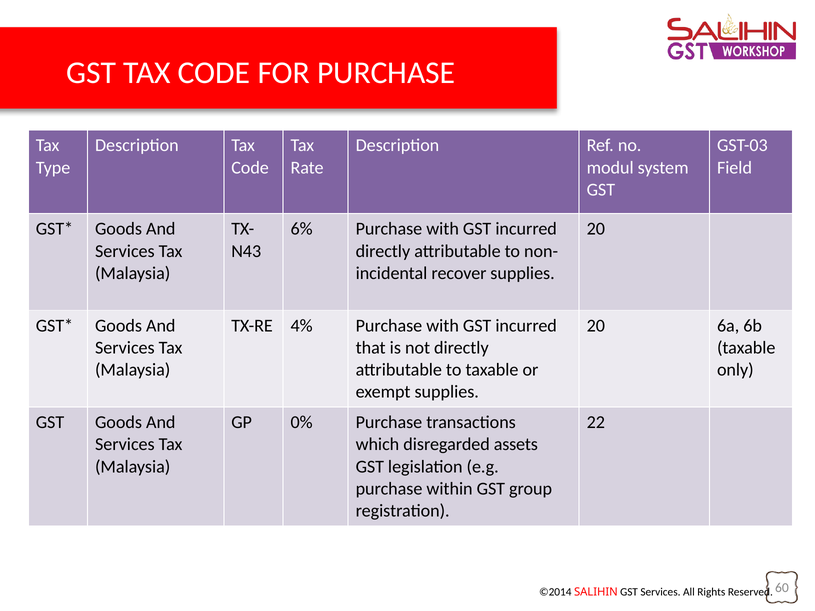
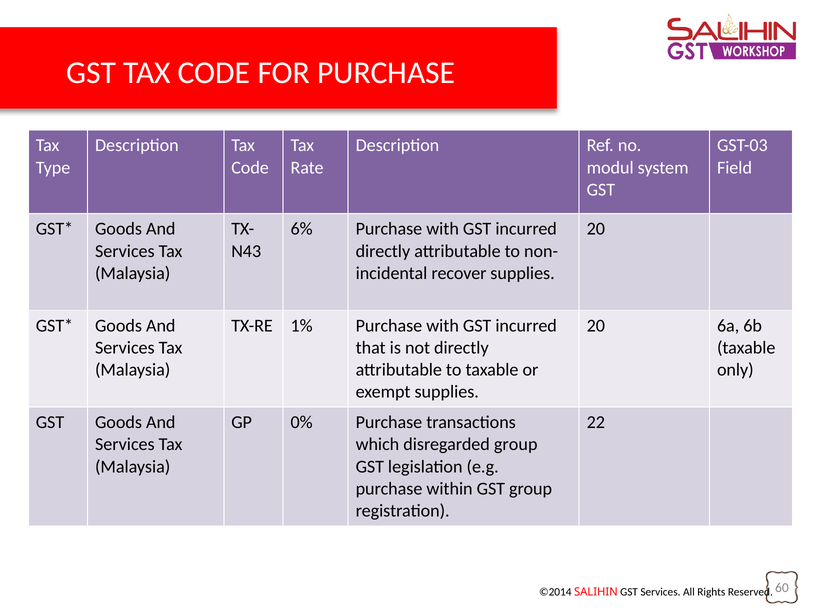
4%: 4% -> 1% (302, 326)
disregarded assets: assets -> group (516, 445)
